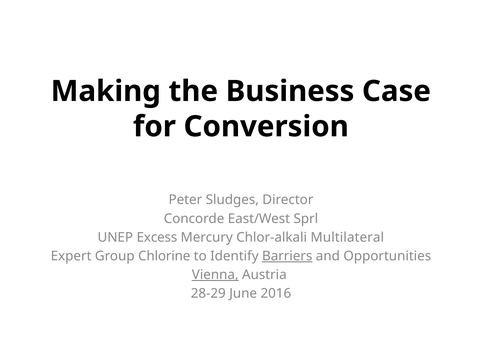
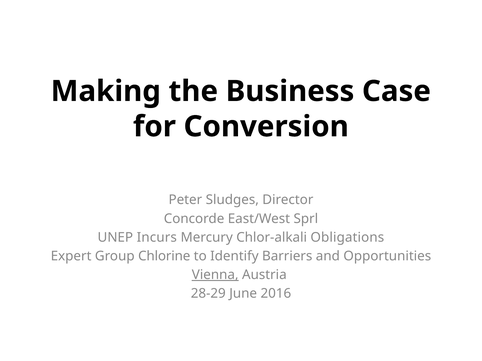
Excess: Excess -> Incurs (157, 238)
Multilateral: Multilateral -> Obligations (347, 238)
Barriers underline: present -> none (287, 256)
